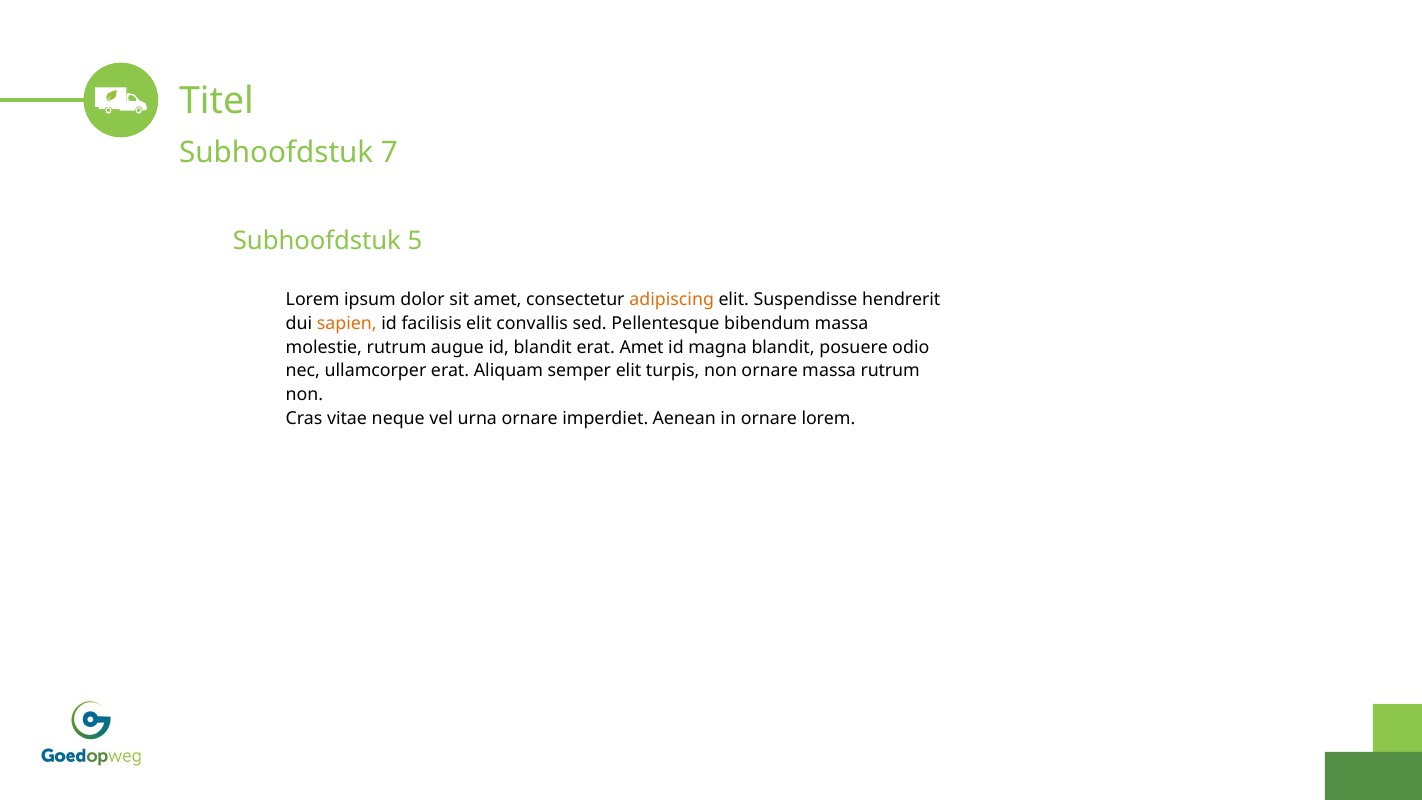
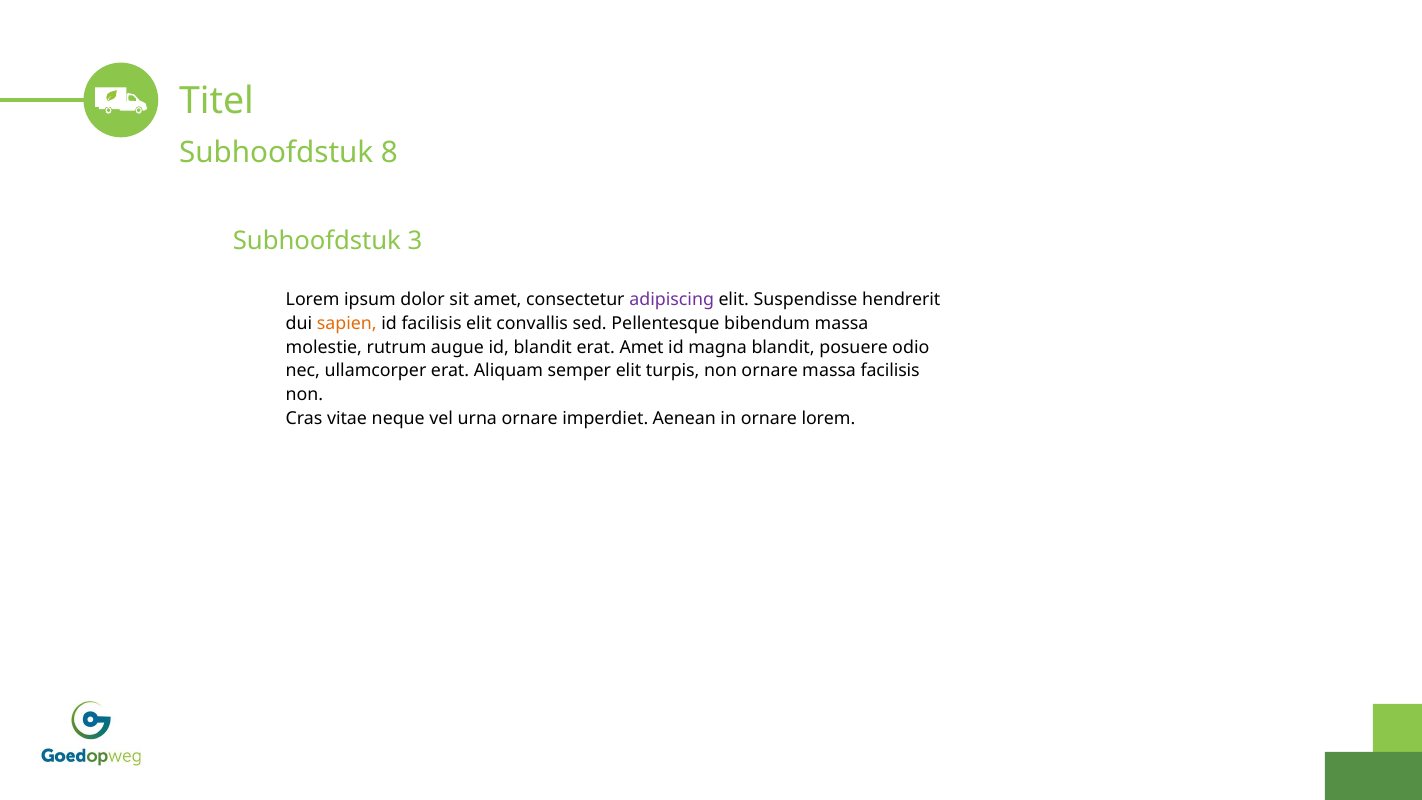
7: 7 -> 8 (389, 152)
5: 5 -> 3 (415, 241)
adipiscing colour: orange -> purple (672, 300)
massa rutrum: rutrum -> facilisis (890, 371)
